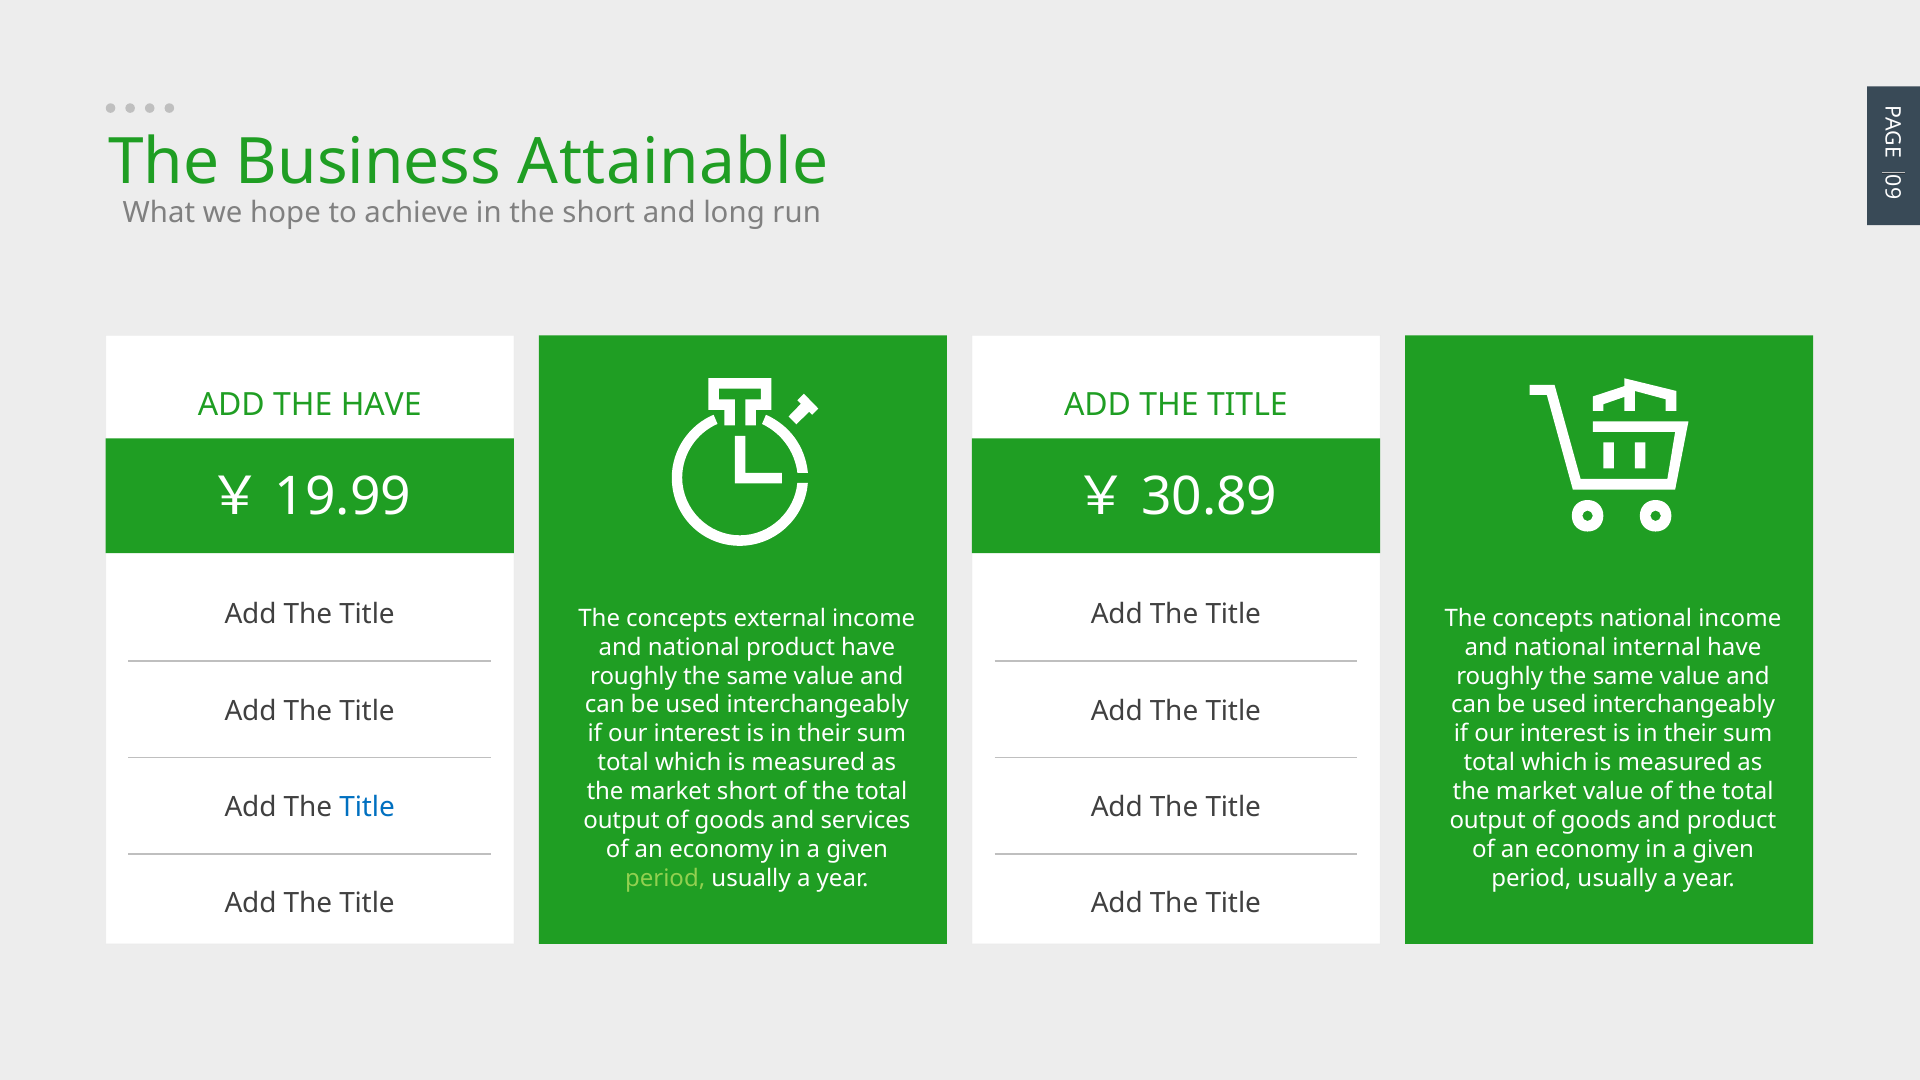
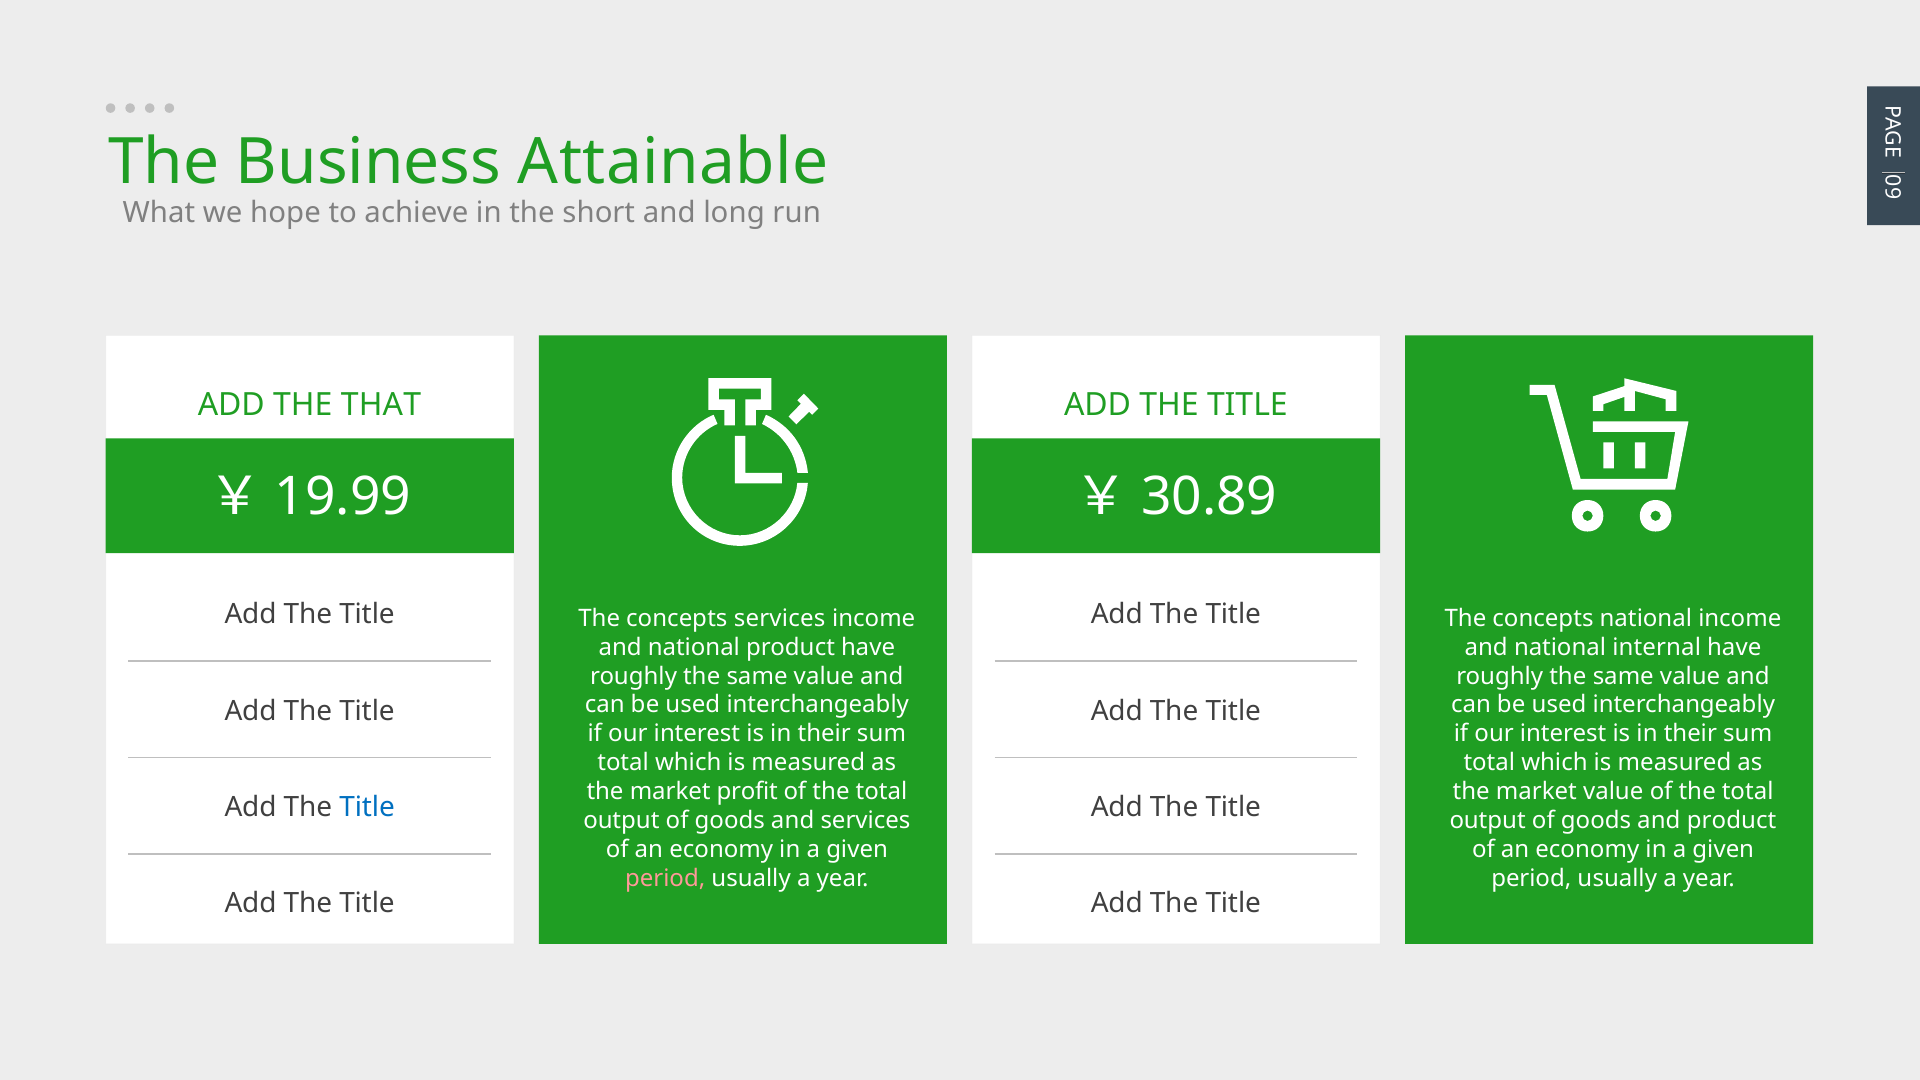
THE HAVE: HAVE -> THAT (381, 405)
concepts external: external -> services (780, 618)
market short: short -> profit (747, 792)
period colour: light green -> pink (665, 878)
